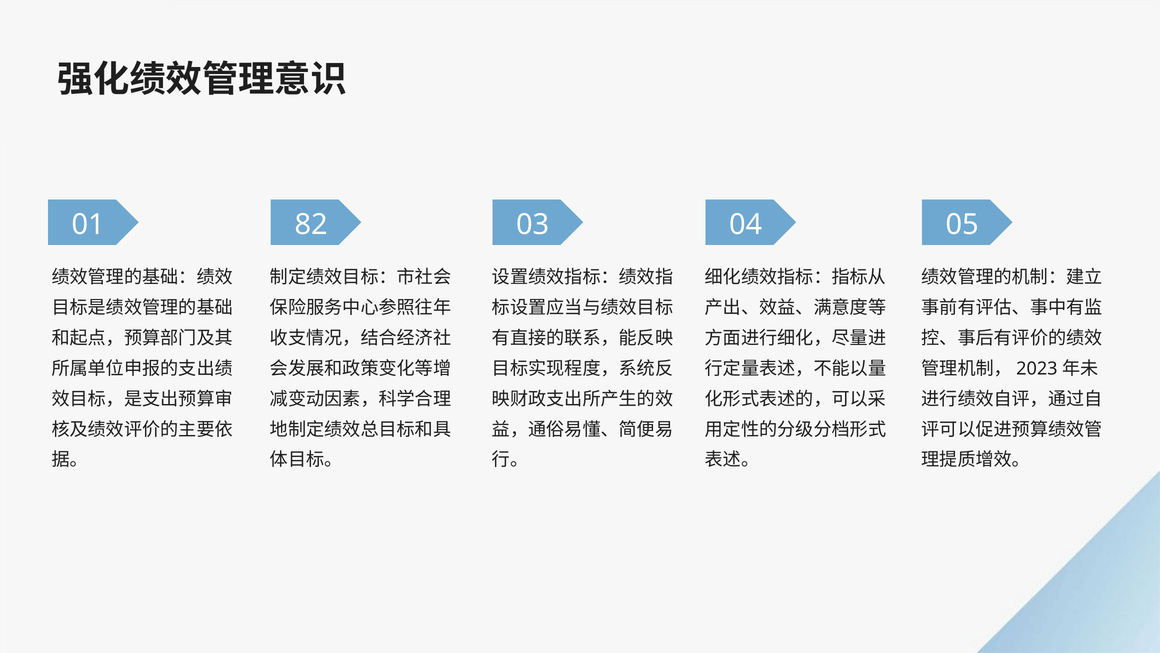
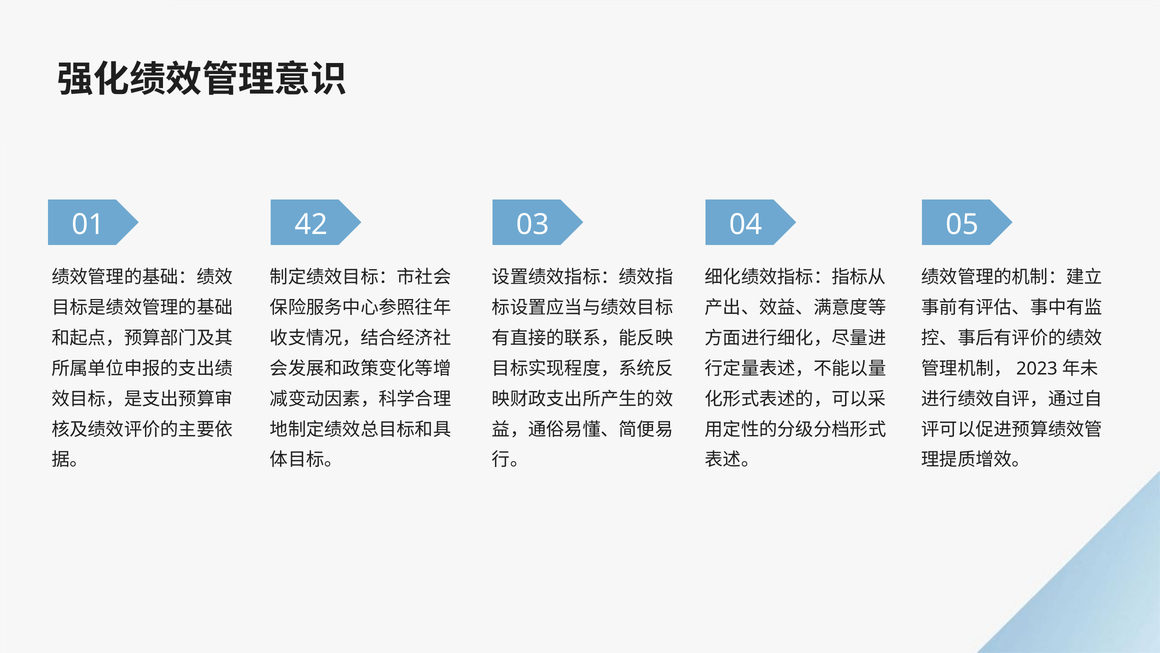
82: 82 -> 42 (311, 224)
